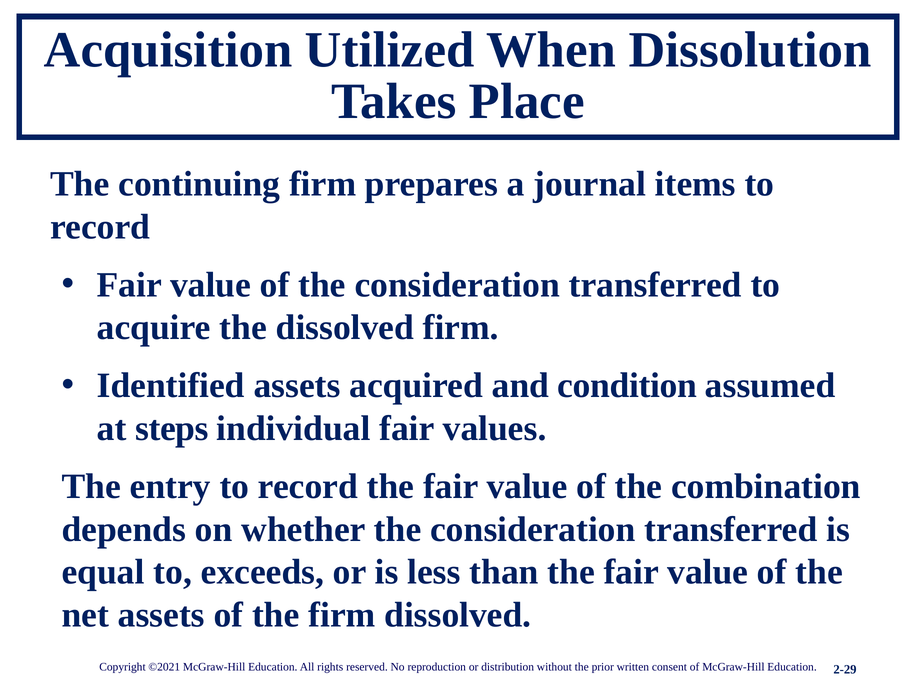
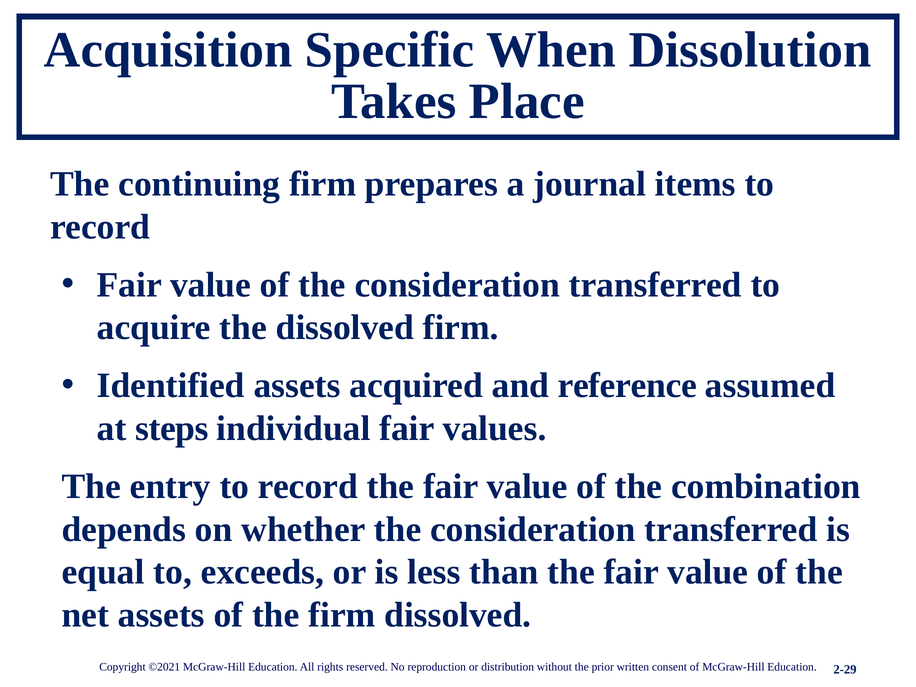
Utilized: Utilized -> Specific (390, 50)
condition: condition -> reference (627, 386)
